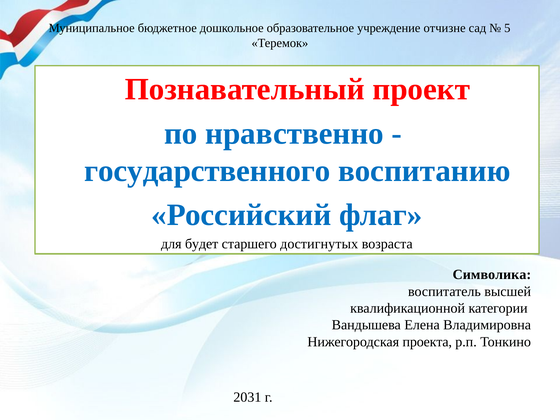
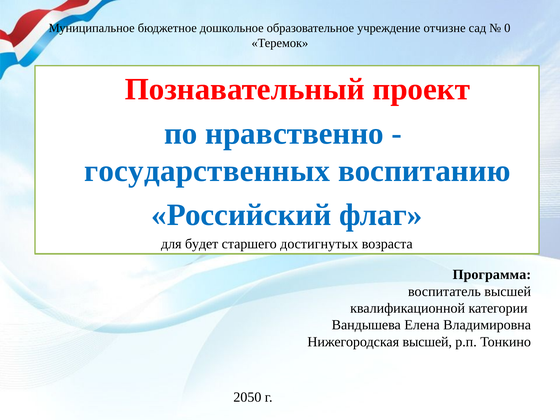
5: 5 -> 0 (507, 28)
государственного: государственного -> государственных (207, 171)
Символика: Символика -> Программа (492, 275)
Нижегородская проекта: проекта -> высшей (427, 342)
2031: 2031 -> 2050 (247, 397)
